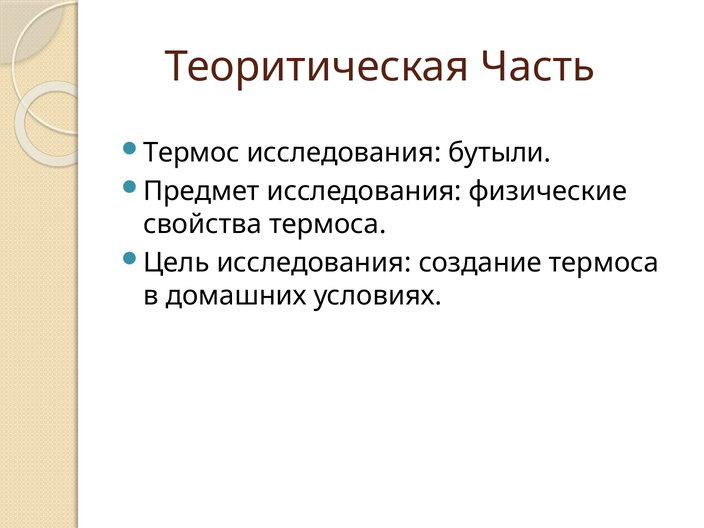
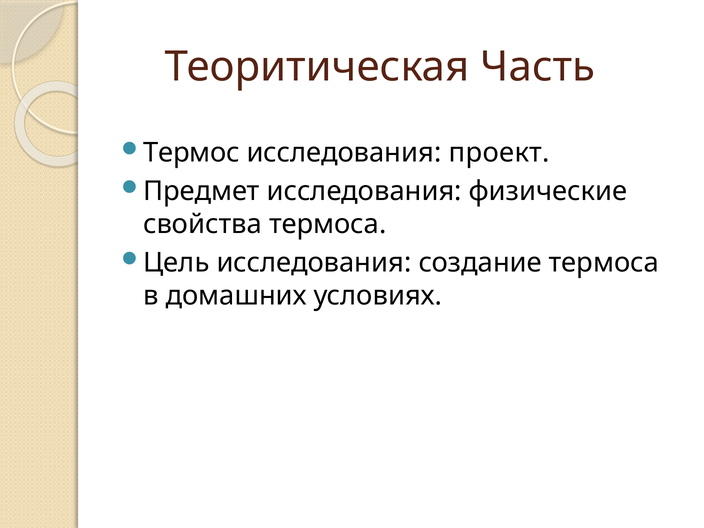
бутыли: бутыли -> проект (499, 153)
